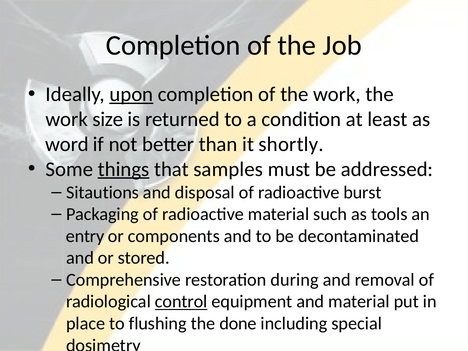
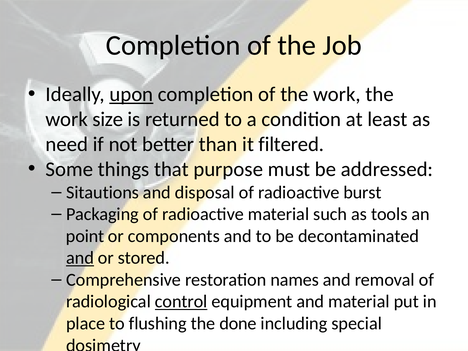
word: word -> need (67, 144)
shortly: shortly -> filtered (291, 144)
things underline: present -> none (124, 169)
samples: samples -> purpose (228, 169)
entry: entry -> point (85, 236)
and underline: none -> present (80, 258)
during: during -> names (295, 280)
